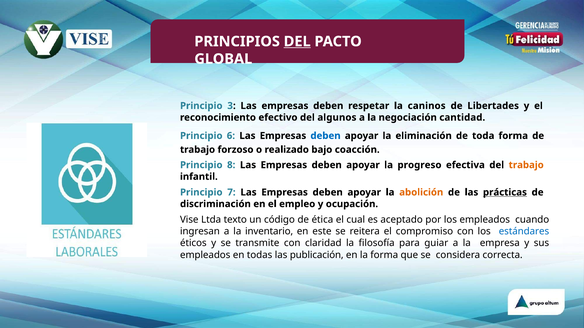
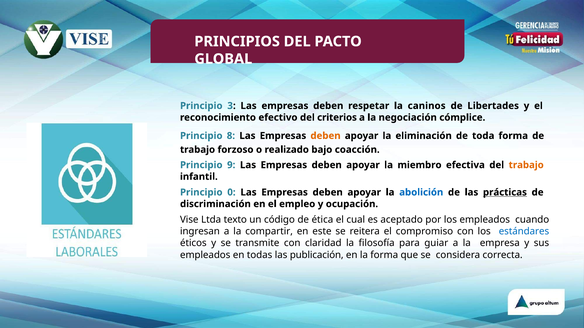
DEL underline: present -> none (297, 42)
algunos: algunos -> criterios (337, 118)
cantidad: cantidad -> cómplice (462, 118)
6: 6 -> 8 (231, 136)
deben colour: blue -> orange (326, 136)
8: 8 -> 9 (231, 165)
progreso: progreso -> miembro (420, 165)
7: 7 -> 0 (231, 193)
abolición colour: orange -> blue (421, 193)
inventario: inventario -> compartir (269, 232)
